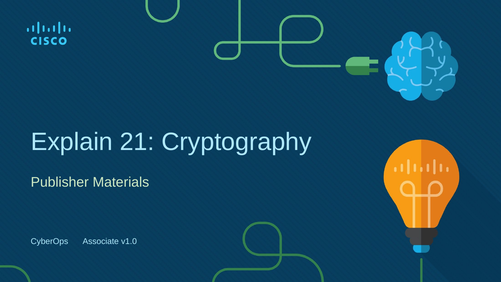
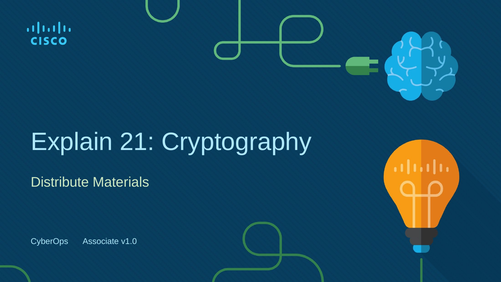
Publisher: Publisher -> Distribute (60, 182)
